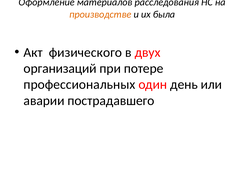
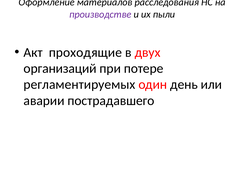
производстве colour: orange -> purple (100, 14)
была: была -> пыли (164, 14)
физического: физического -> проходящие (85, 53)
профессиональных: профессиональных -> регламентируемых (79, 85)
